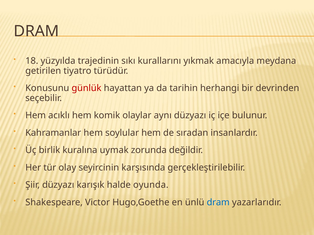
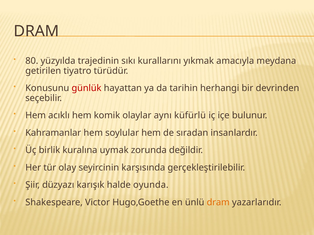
18: 18 -> 80 (32, 61)
aynı düzyazı: düzyazı -> küfürlü (190, 116)
dram colour: blue -> orange (218, 203)
